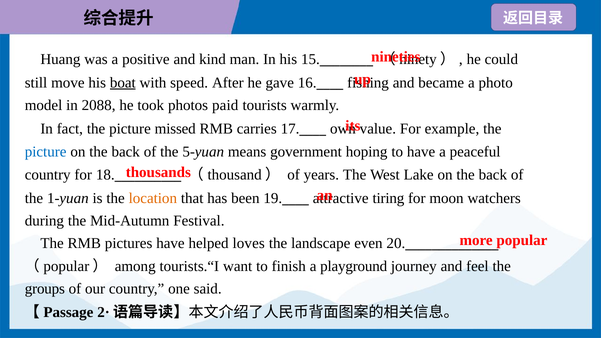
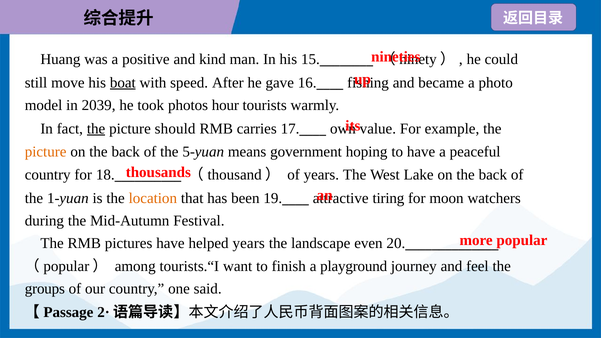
2088: 2088 -> 2039 (99, 105)
paid: paid -> hour (225, 105)
the underline: none -> present (96, 129)
missed: missed -> should (175, 129)
picture colour: blue -> orange (46, 152)
helped loves: loves -> years (249, 243)
